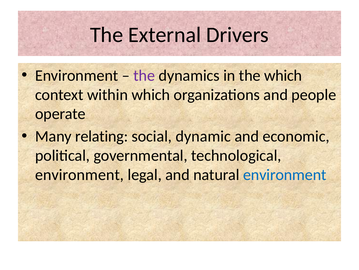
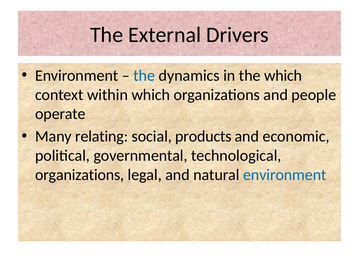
the colour: purple -> blue (144, 75)
dynamic: dynamic -> products (203, 136)
environment: environment -> organizations (80, 174)
